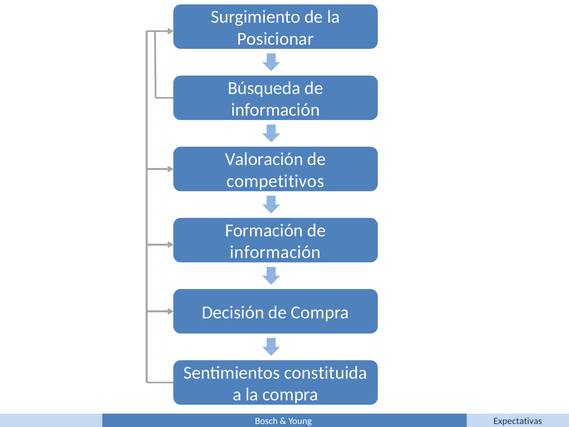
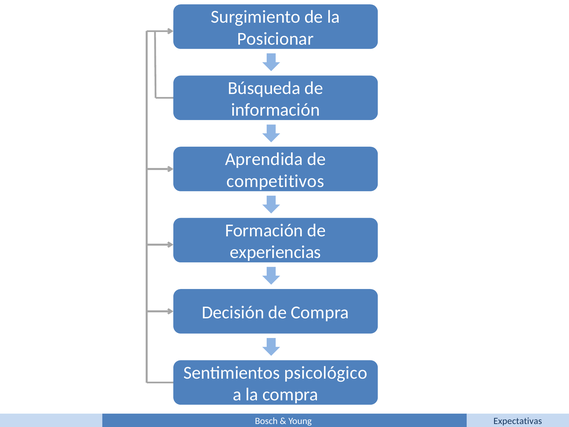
Valoración: Valoración -> Aprendida (264, 159)
información: información -> experiencias (276, 252)
constituida: constituida -> psicológico (326, 373)
